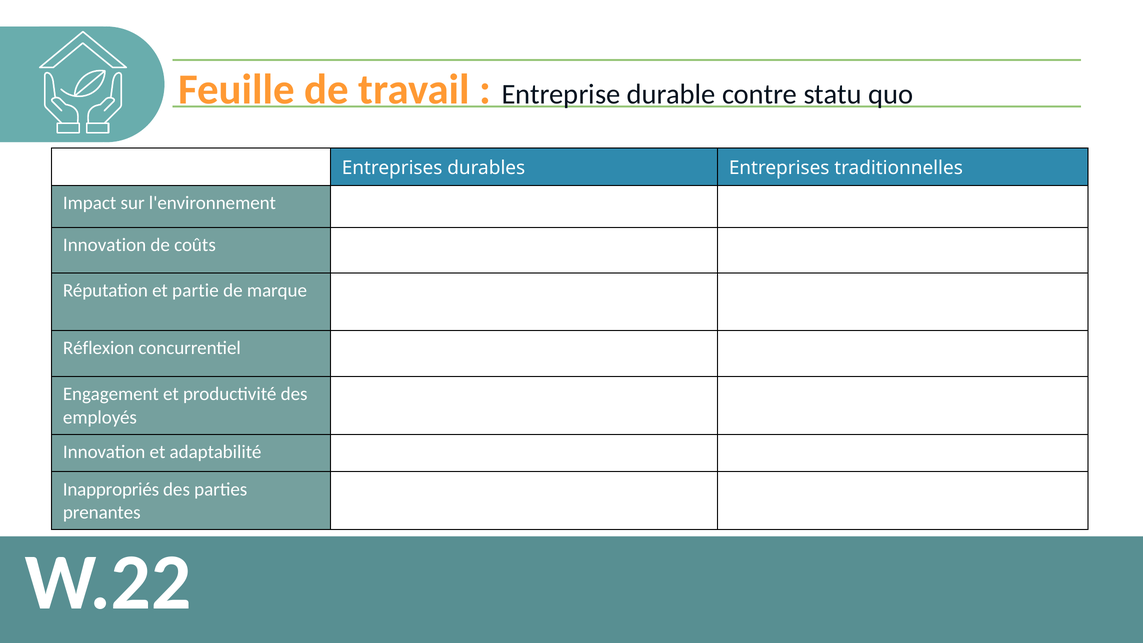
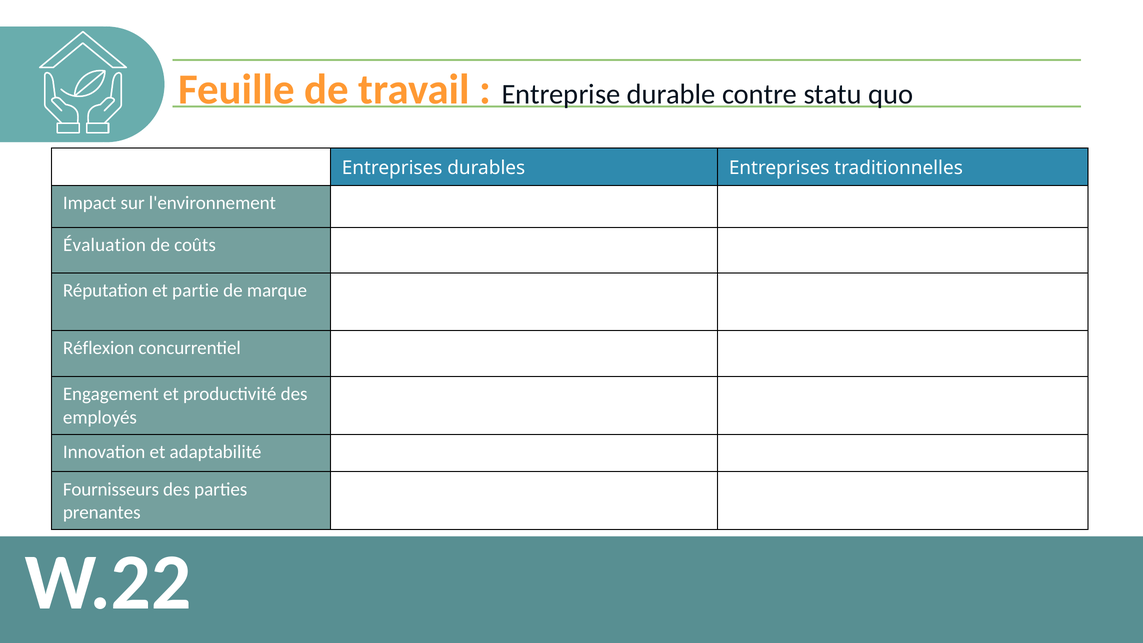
Innovation: Innovation -> Évaluation (104, 245)
Inappropriés: Inappropriés -> Fournisseurs (111, 489)
